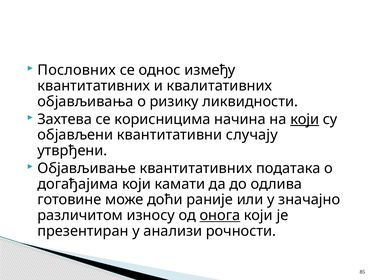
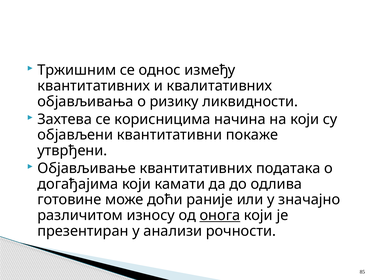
Пословних: Пословних -> Тржишним (77, 70)
који underline: present -> none (305, 119)
случају: случају -> покаже (252, 135)
